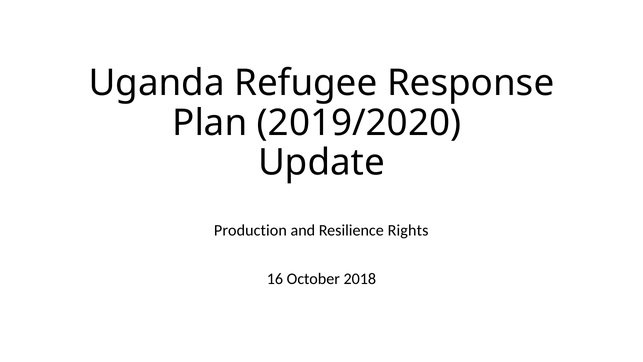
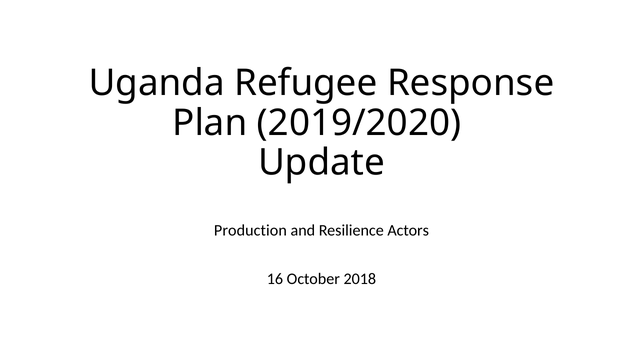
Rights: Rights -> Actors (408, 230)
